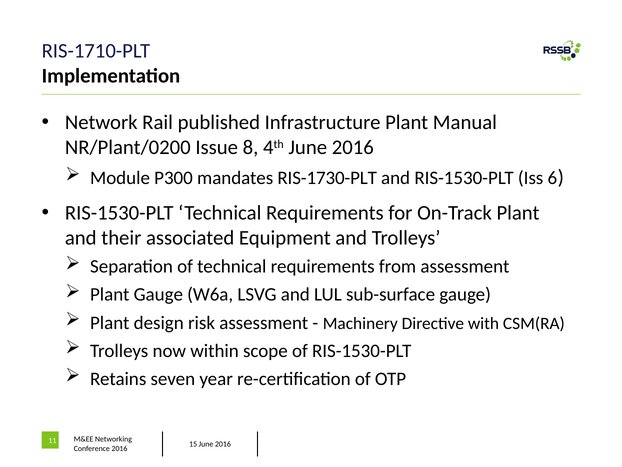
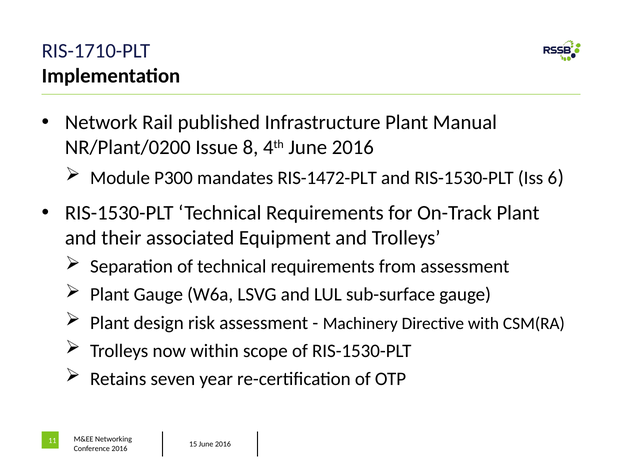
RIS-1730-PLT: RIS-1730-PLT -> RIS-1472-PLT (327, 178)
